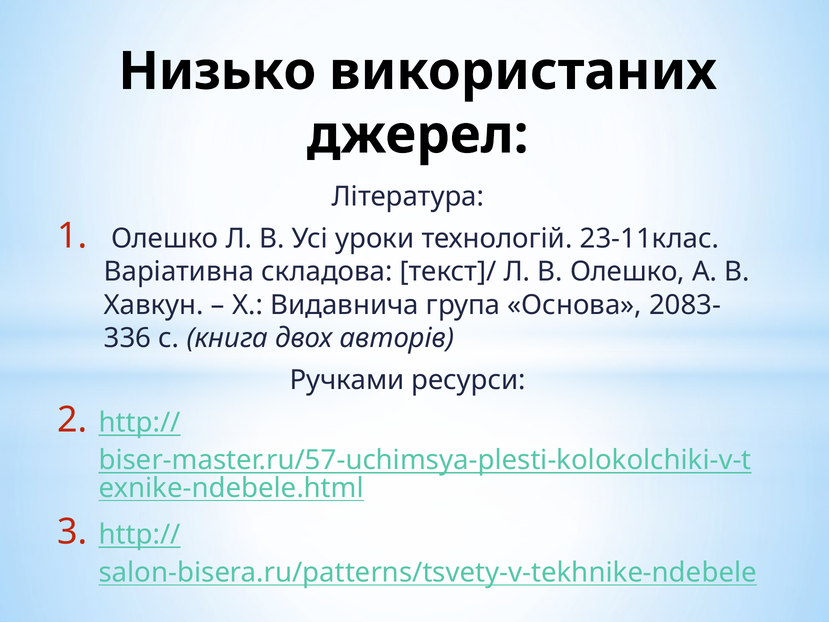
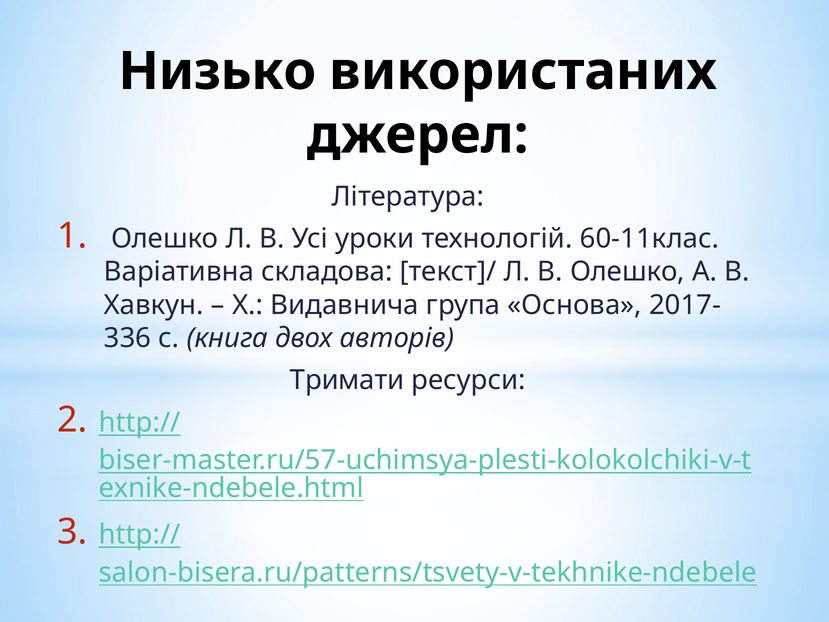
23-11клас: 23-11клас -> 60-11клас (649, 239)
2083-: 2083- -> 2017- (685, 305)
Ручками: Ручками -> Тримати (347, 380)
